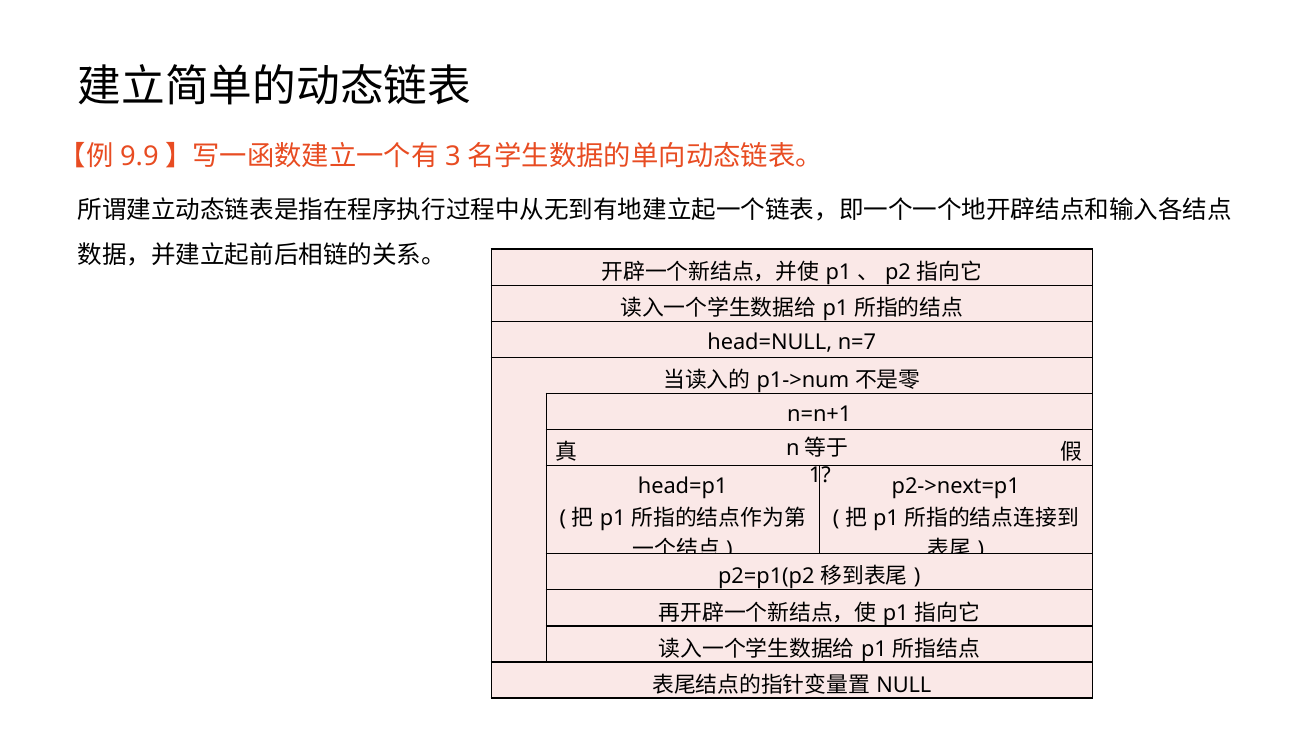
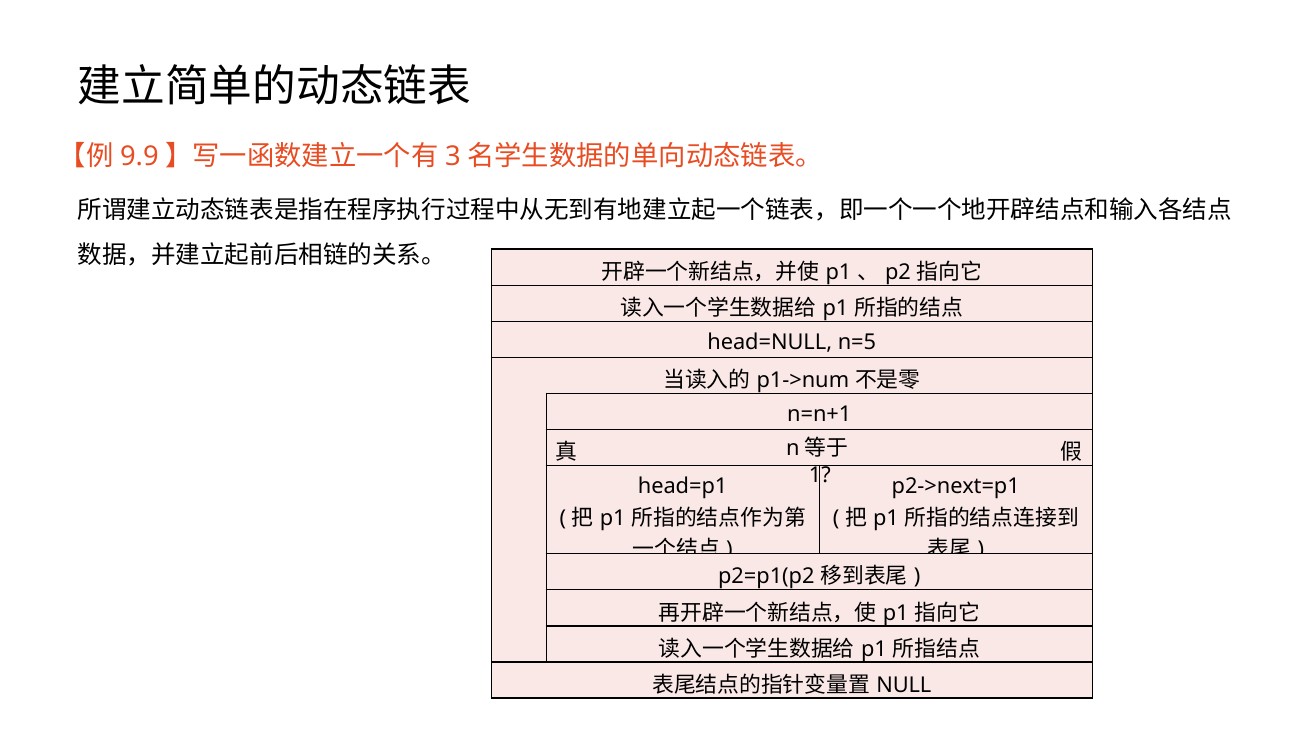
n=7: n=7 -> n=5 (857, 342)
